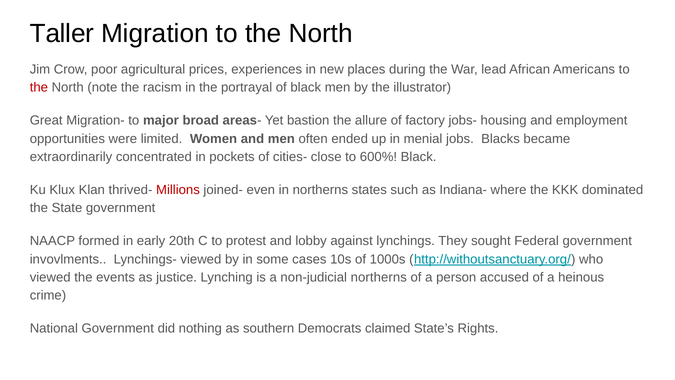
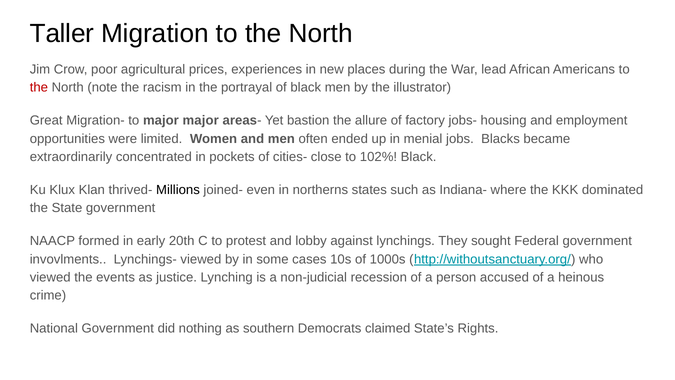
major broad: broad -> major (201, 120)
600%: 600% -> 102% (378, 157)
Millions colour: red -> black (178, 190)
non-judicial northerns: northerns -> recession (379, 277)
